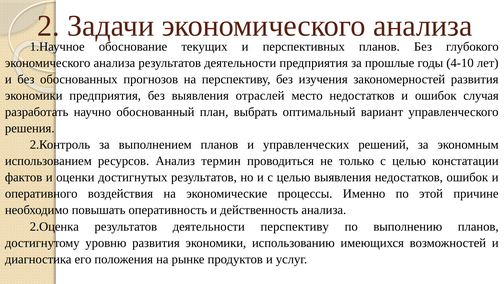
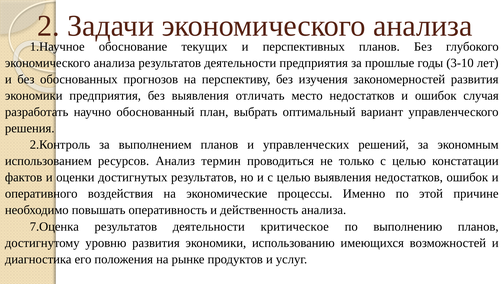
4-10: 4-10 -> 3-10 (460, 63)
отраслей: отраслей -> отличать (260, 96)
2.Оценка: 2.Оценка -> 7.Оценка (54, 226)
деятельности перспективу: перспективу -> критическое (295, 226)
